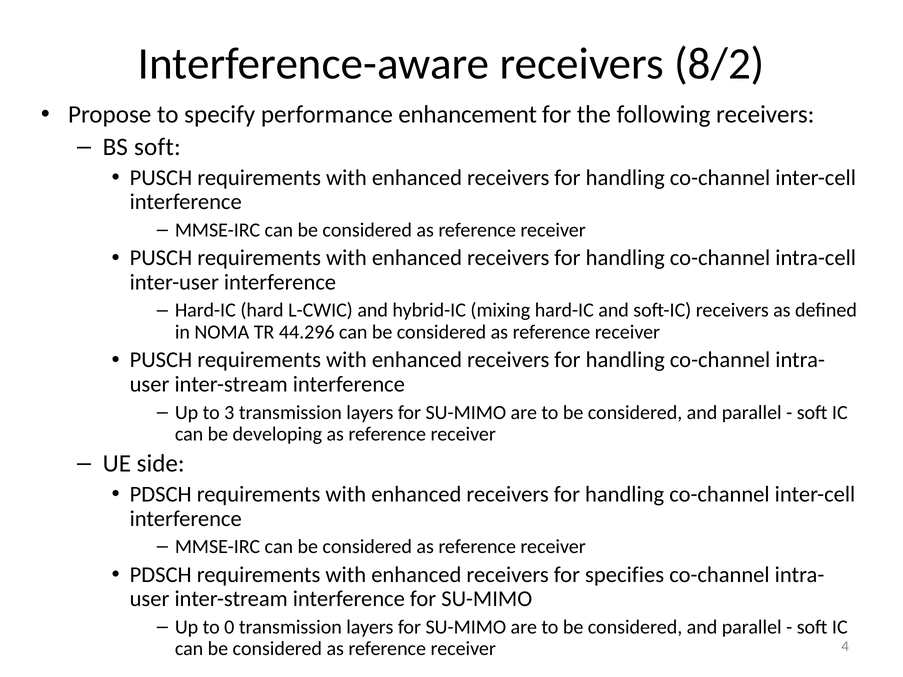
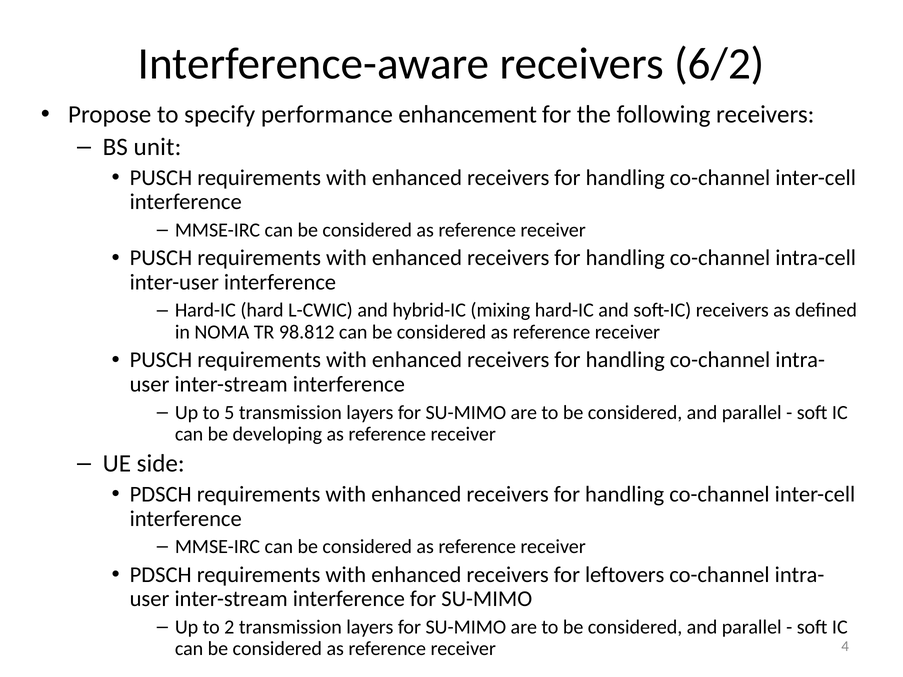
8/2: 8/2 -> 6/2 (719, 64)
BS soft: soft -> unit (157, 147)
44.296: 44.296 -> 98.812 (307, 332)
3: 3 -> 5 (229, 413)
specifies: specifies -> leftovers (625, 575)
0: 0 -> 2 (229, 627)
